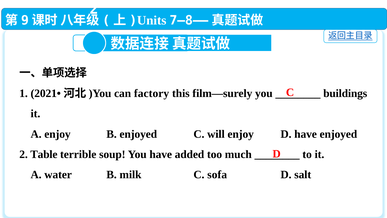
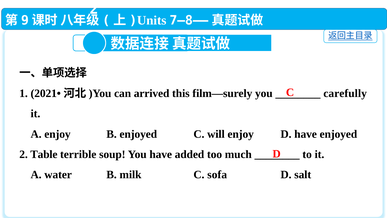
factory: factory -> arrived (152, 93)
buildings: buildings -> carefully (345, 93)
